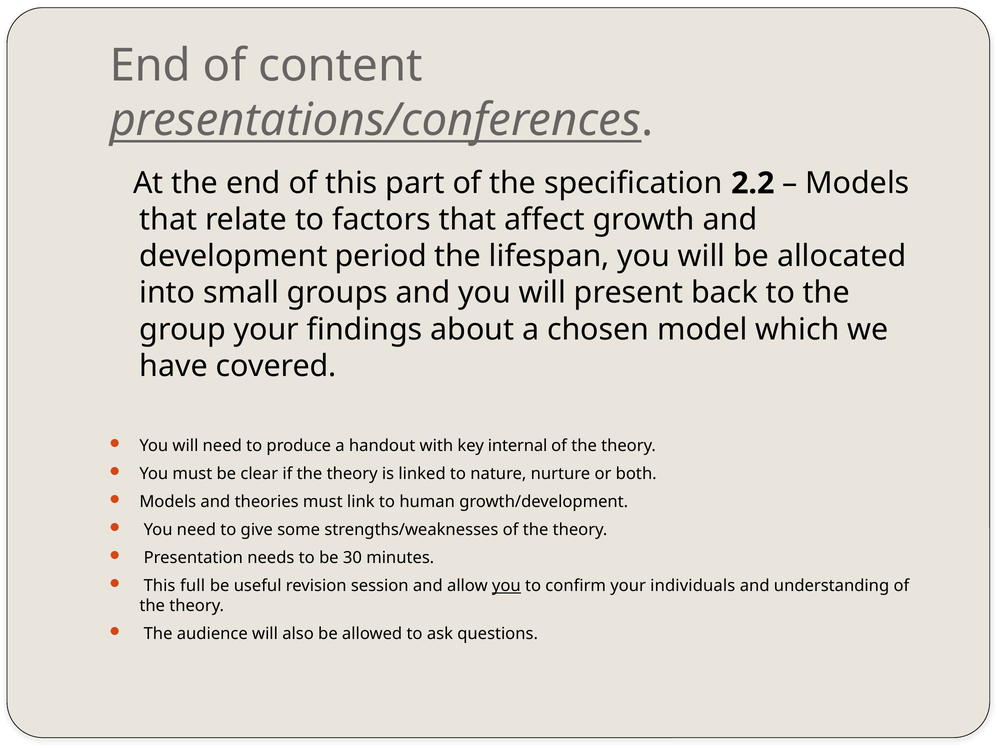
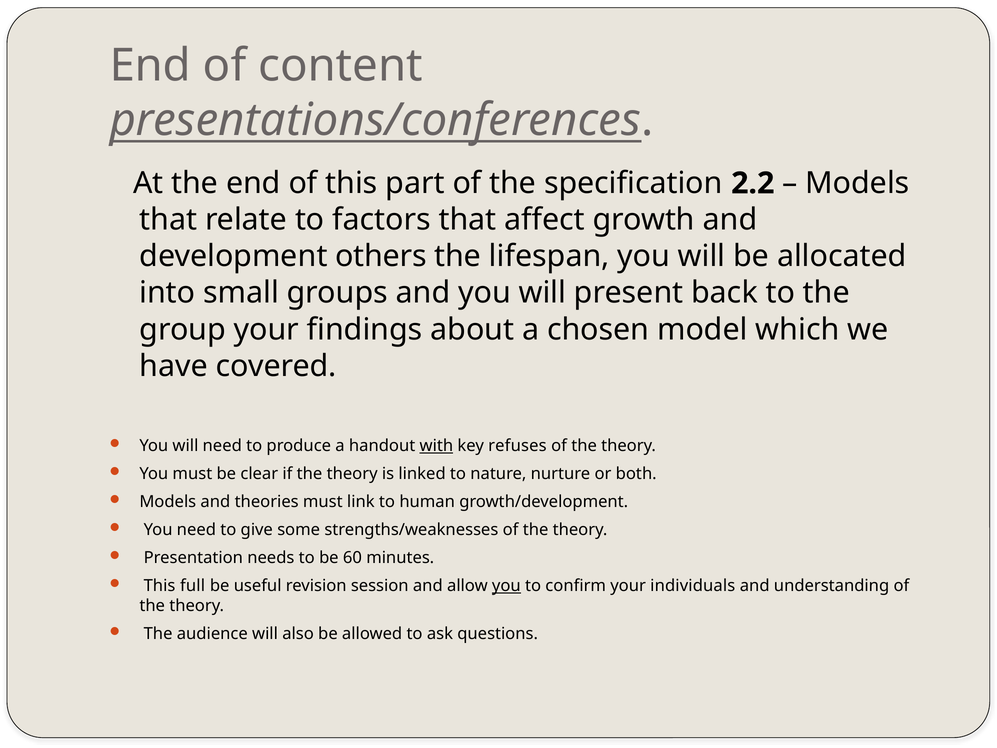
period: period -> others (381, 256)
with underline: none -> present (436, 446)
internal: internal -> refuses (517, 446)
30: 30 -> 60 (352, 558)
